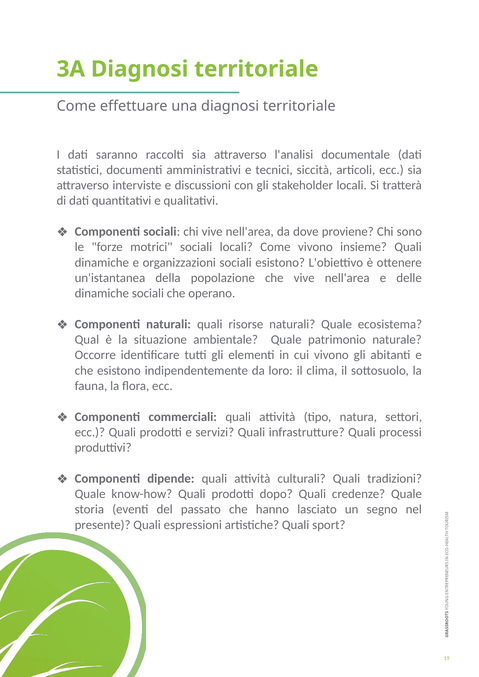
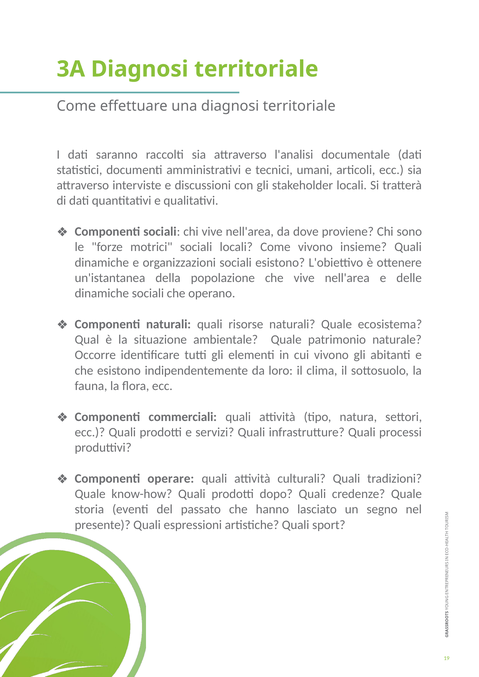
siccità: siccità -> umani (315, 170)
dipende: dipende -> operare (171, 479)
